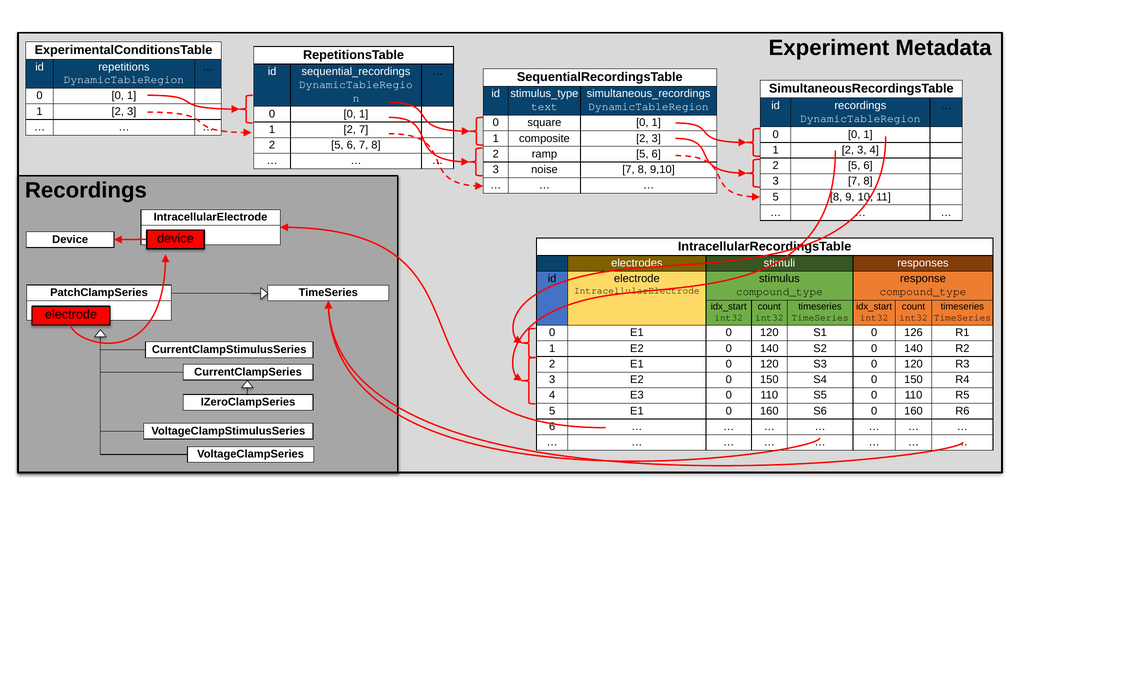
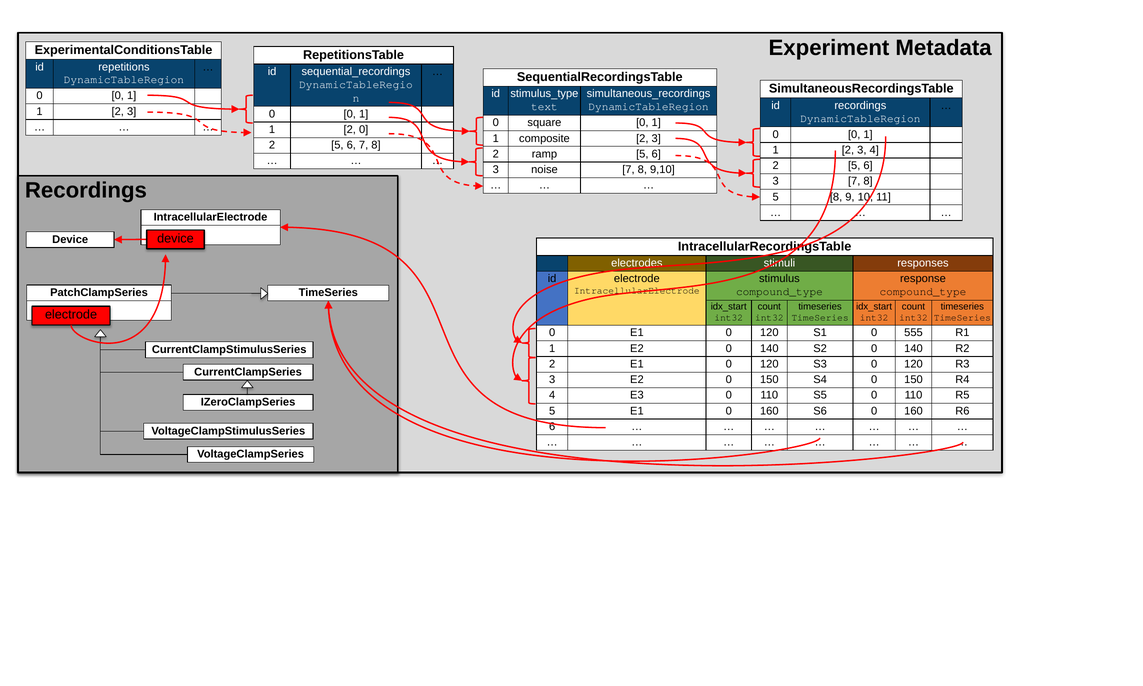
2 7: 7 -> 0 (364, 130)
126: 126 -> 555 (913, 333)
